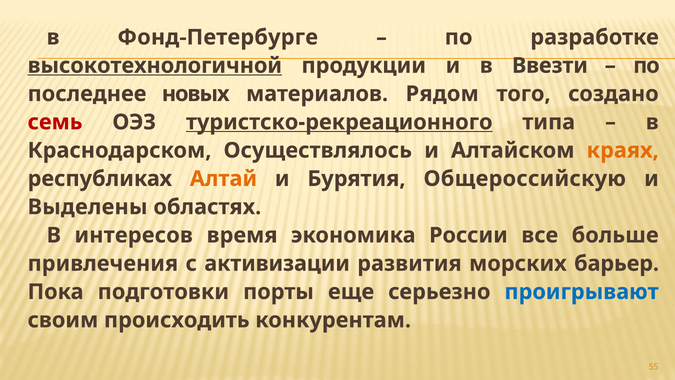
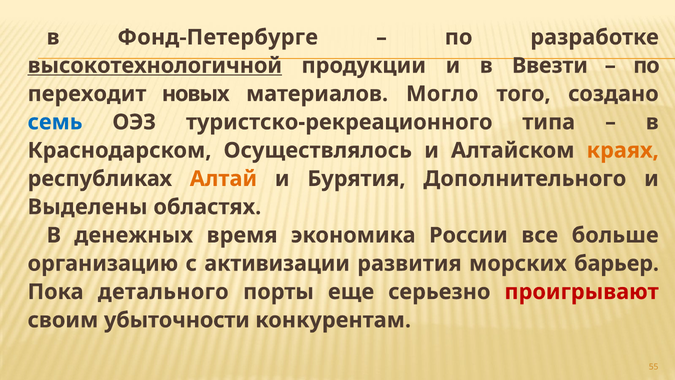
последнее: последнее -> переходит (87, 94)
Рядом: Рядом -> Могло (442, 94)
семь colour: red -> blue (55, 122)
туристско-рекреационного underline: present -> none (339, 122)
Общероссийскую: Общероссийскую -> Дополнительного (525, 179)
интересов: интересов -> денежных (134, 235)
привлечения: привлечения -> организацию (103, 263)
подготовки: подготовки -> детального (163, 292)
проигрывают colour: blue -> red (582, 292)
происходить: происходить -> убыточности (177, 320)
